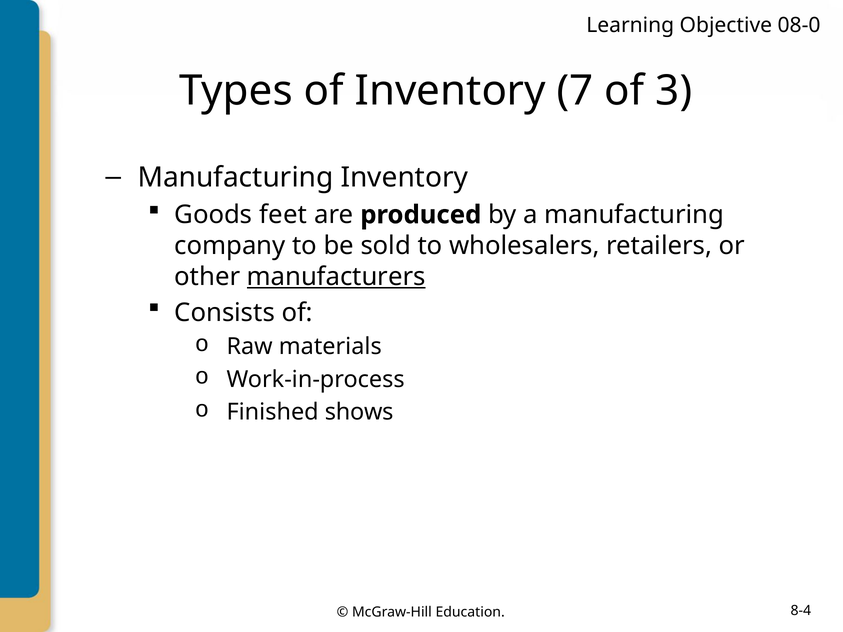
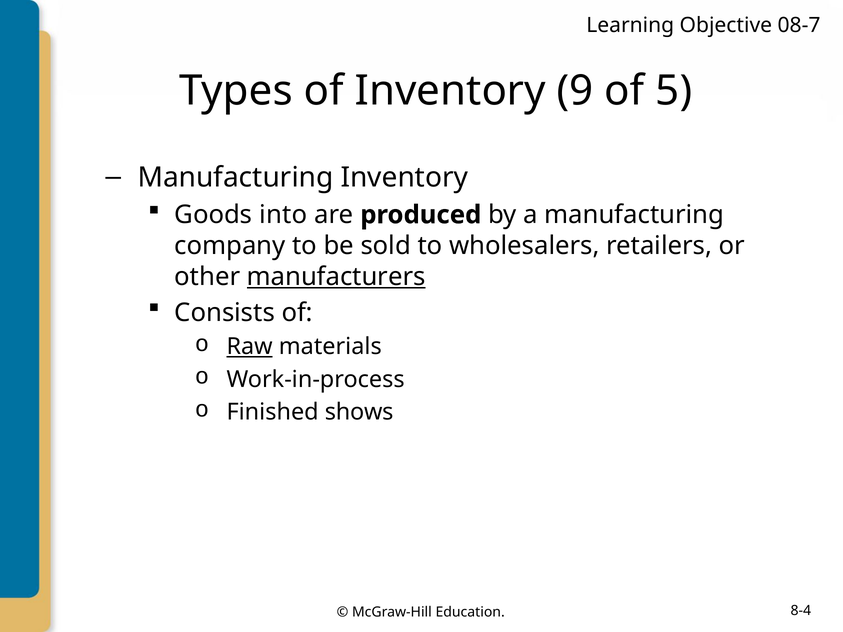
08-0: 08-0 -> 08-7 (799, 25)
7: 7 -> 9 (575, 91)
3: 3 -> 5 (674, 91)
feet: feet -> into (283, 215)
Raw underline: none -> present (250, 347)
